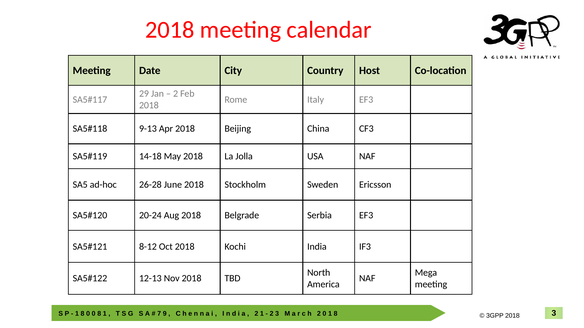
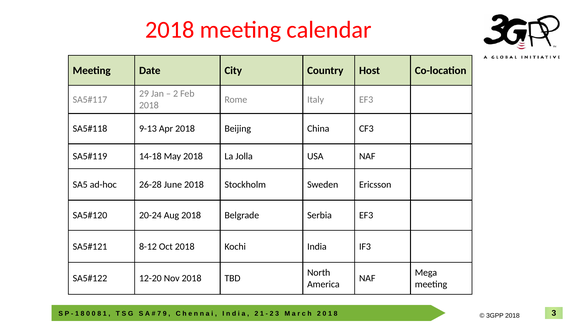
12-13: 12-13 -> 12-20 (150, 279)
